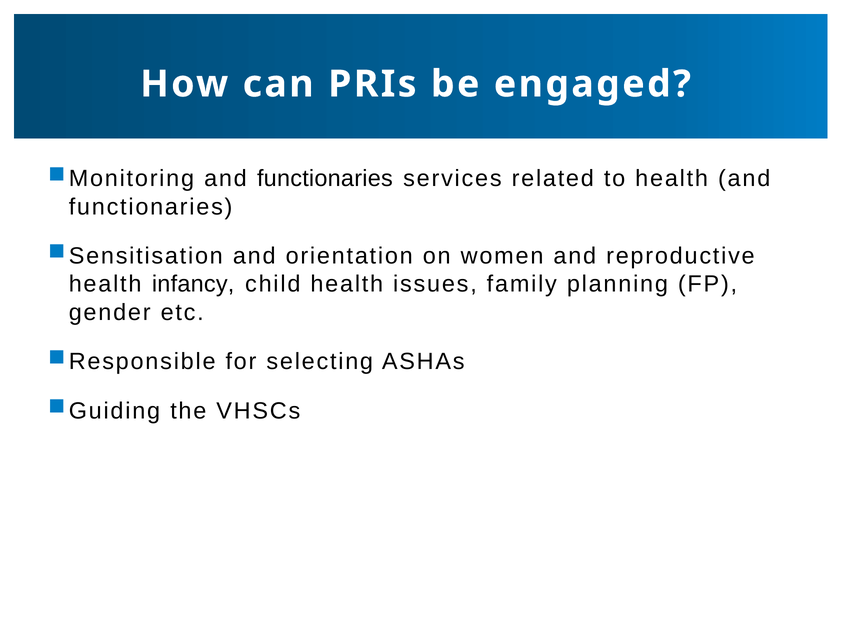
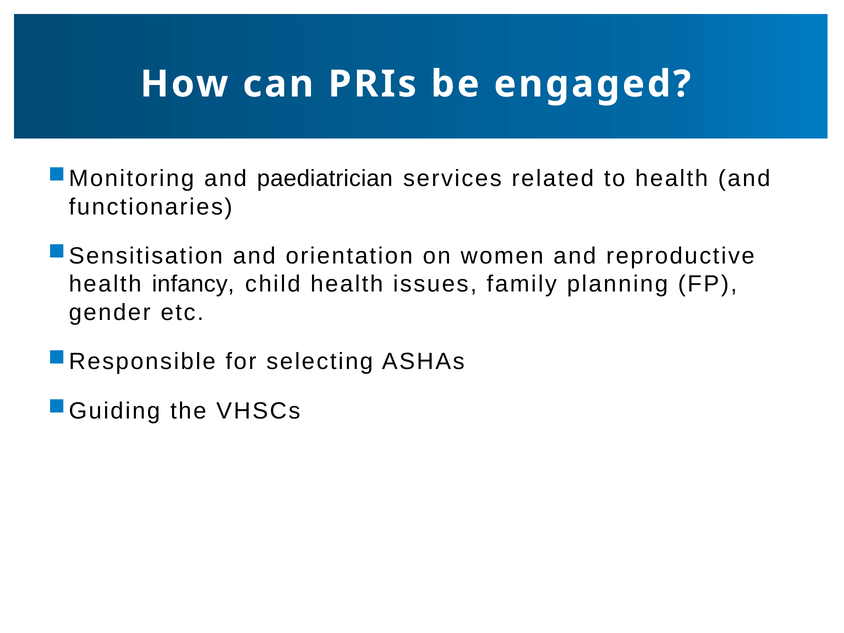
functionaries: functionaries -> paediatrician (325, 179)
